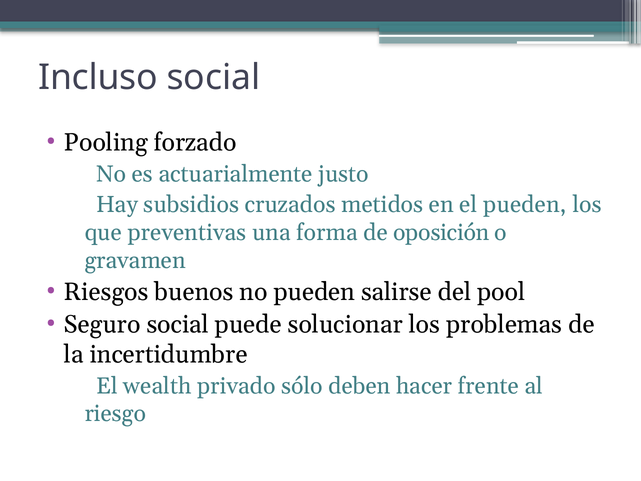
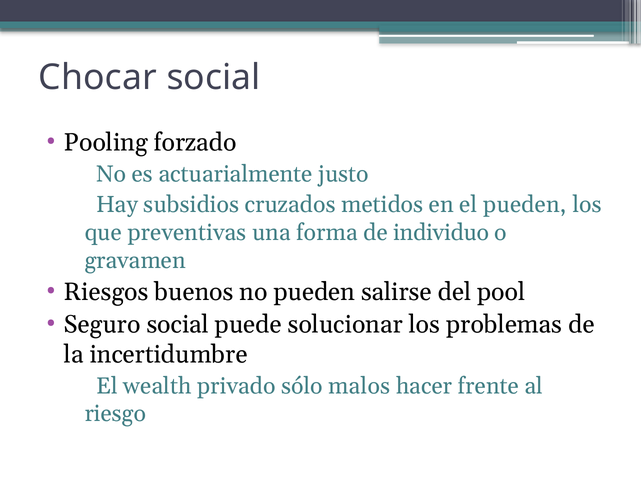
Incluso: Incluso -> Chocar (98, 77)
oposición: oposición -> individuo (441, 232)
deben: deben -> malos (359, 386)
